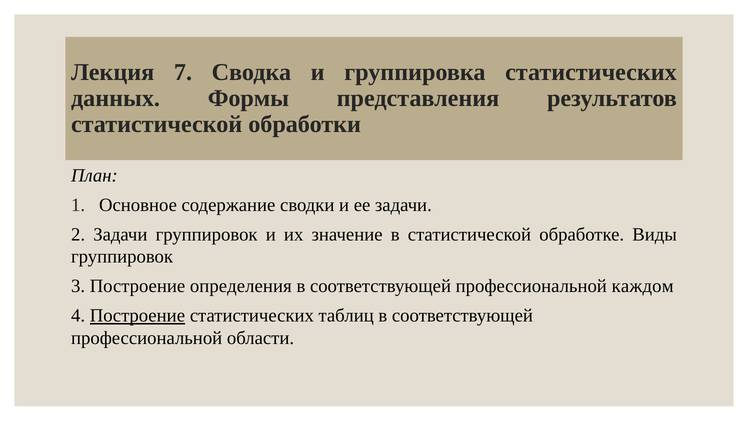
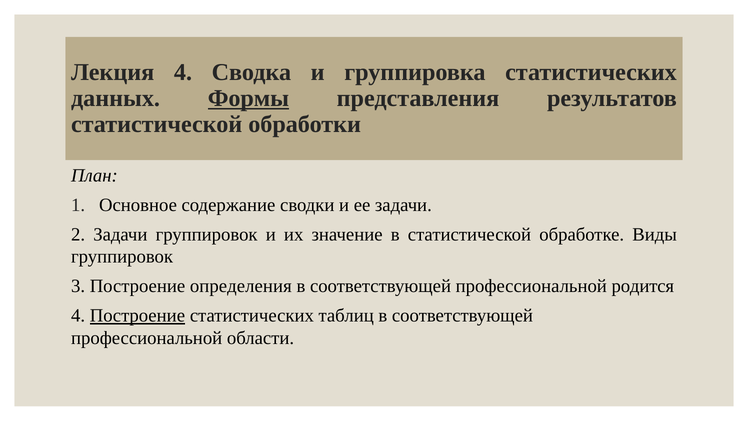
Лекция 7: 7 -> 4 (183, 72)
Формы underline: none -> present (248, 98)
каждом: каждом -> родится (643, 286)
